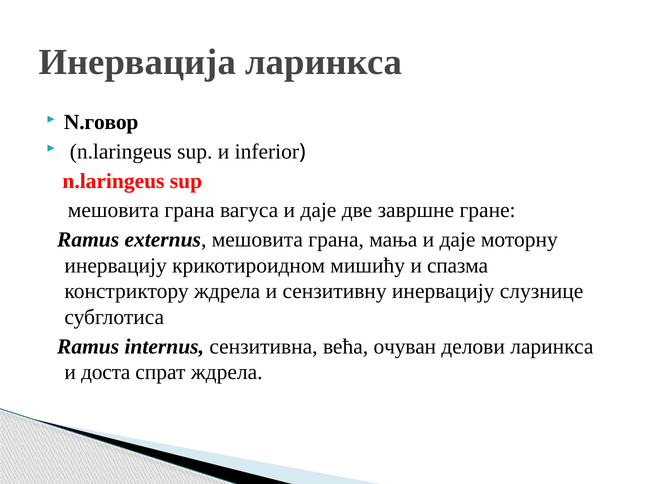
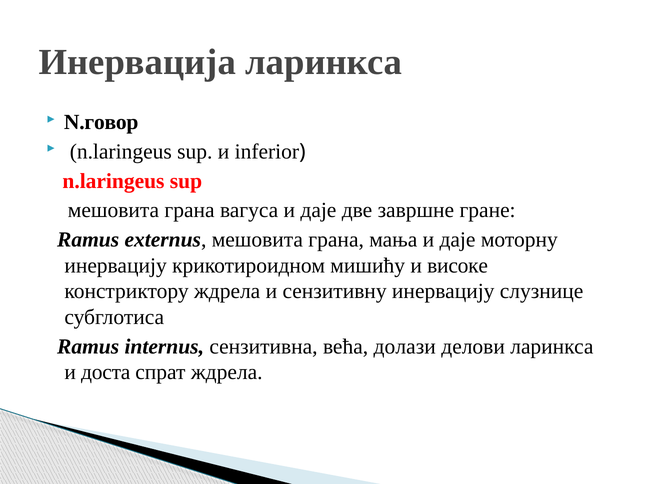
спазма: спазма -> високе (458, 265)
очуван: очуван -> долази (405, 346)
